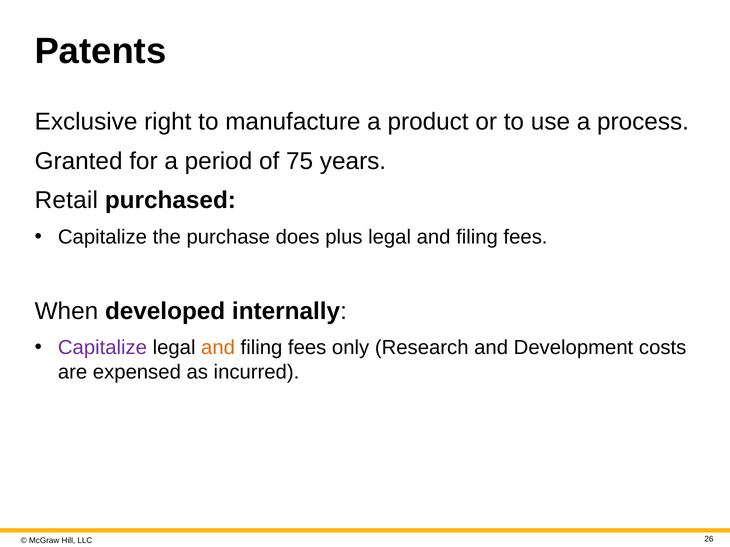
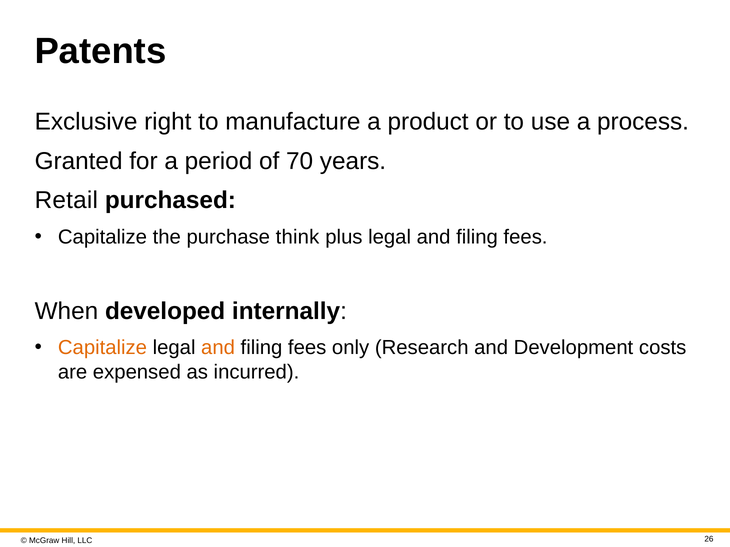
75: 75 -> 70 (300, 161)
does: does -> think (298, 237)
Capitalize colour: purple -> orange (102, 348)
